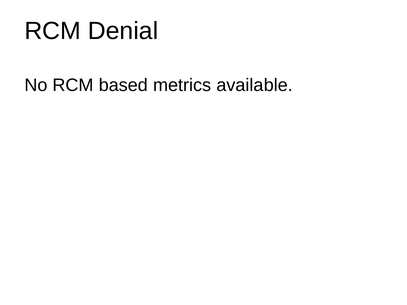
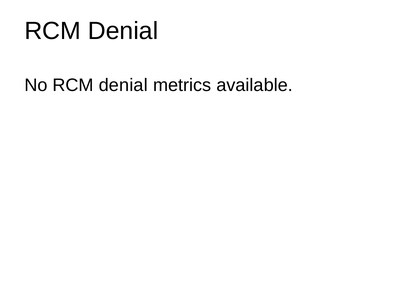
No RCM based: based -> denial (123, 85)
